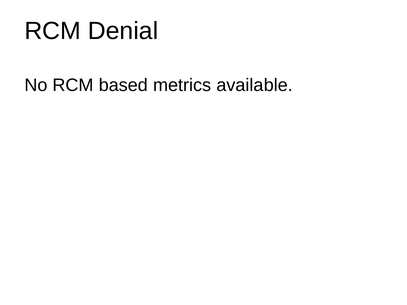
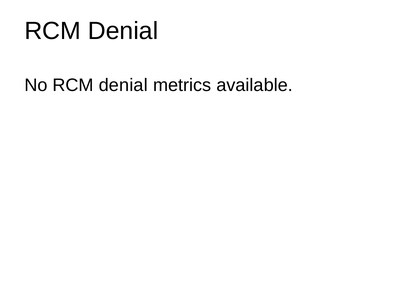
No RCM based: based -> denial (123, 85)
